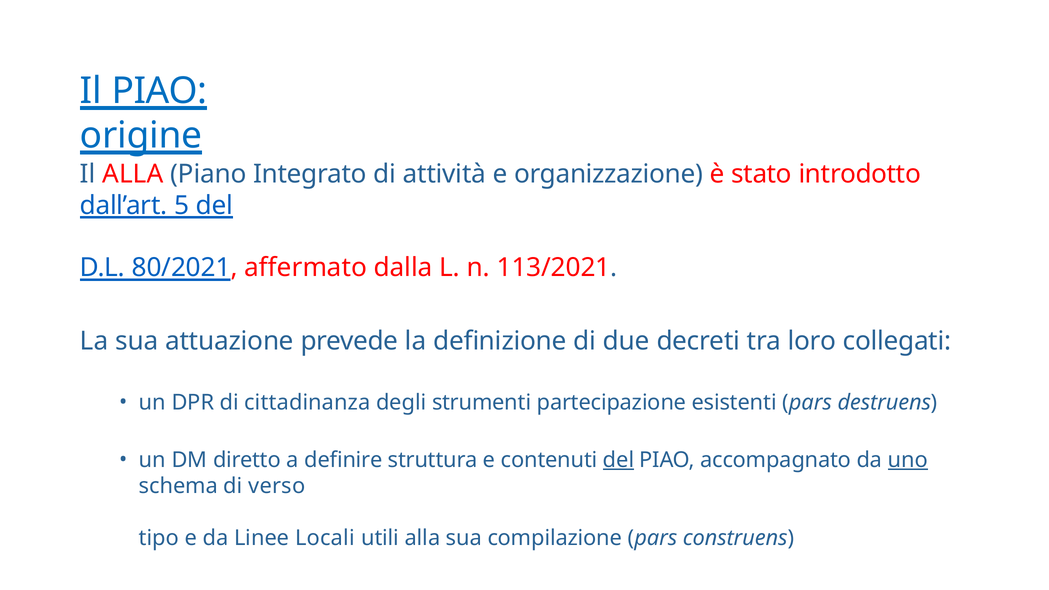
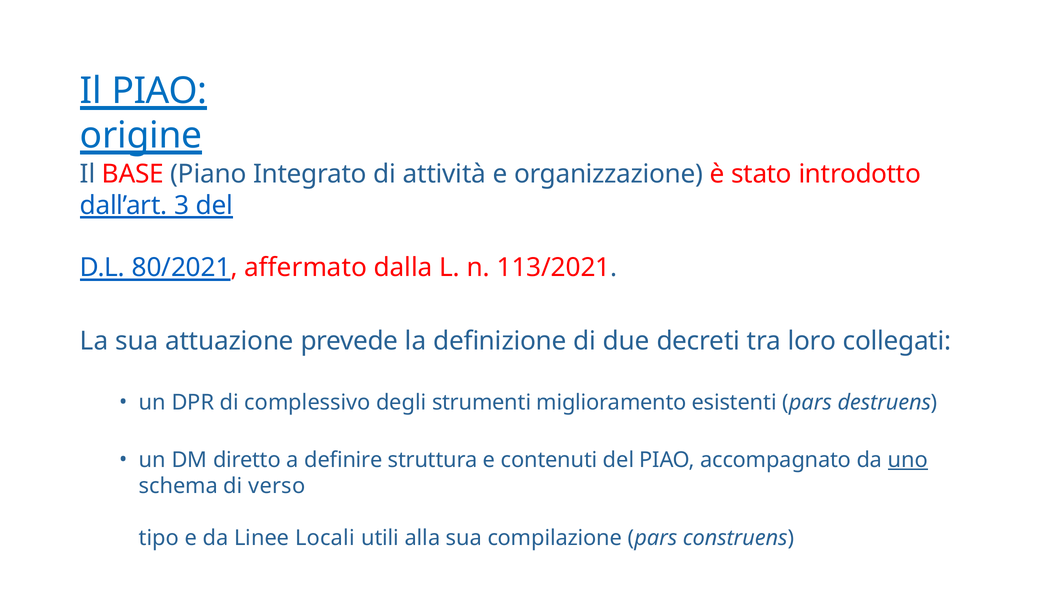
Il ALLA: ALLA -> BASE (133, 174)
5: 5 -> 3 (182, 205)
cittadinanza: cittadinanza -> complessivo (308, 402)
partecipazione: partecipazione -> miglioramento (612, 402)
del underline: present -> none (619, 460)
